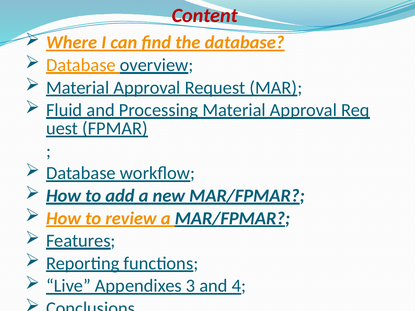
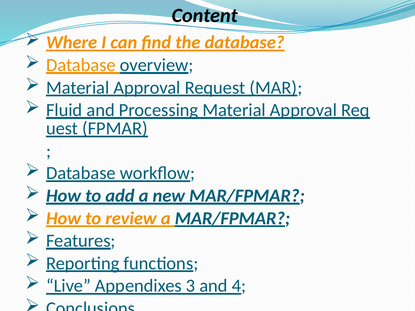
Content colour: red -> black (205, 16)
